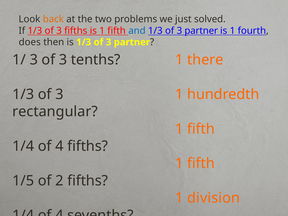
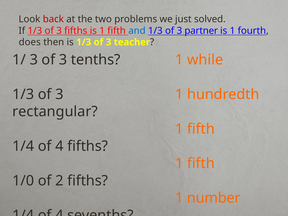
back colour: orange -> red (53, 19)
partner: partner -> teacher (132, 42)
there: there -> while (205, 60)
1/5: 1/5 -> 1/0 (23, 181)
division: division -> number (214, 198)
